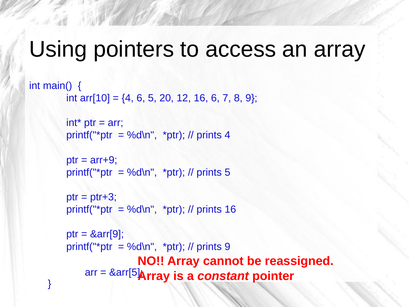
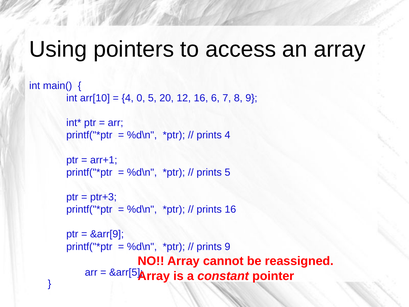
4 6: 6 -> 0 (141, 98)
arr+9: arr+9 -> arr+1 (104, 160)
